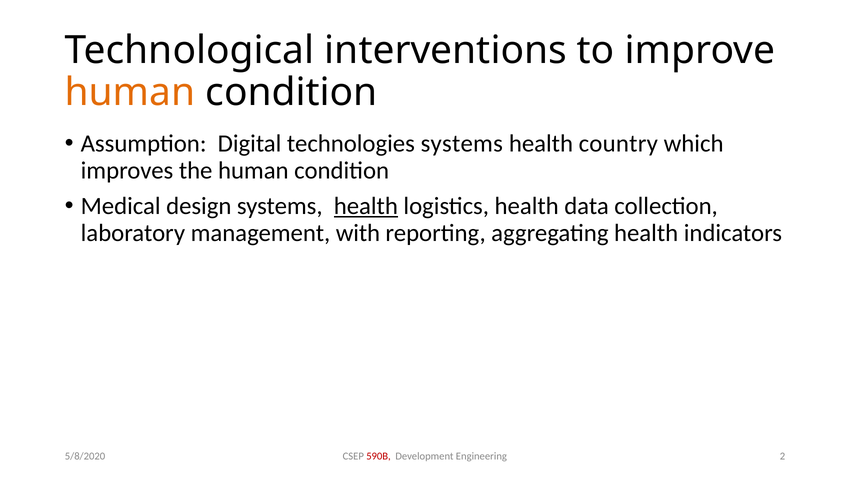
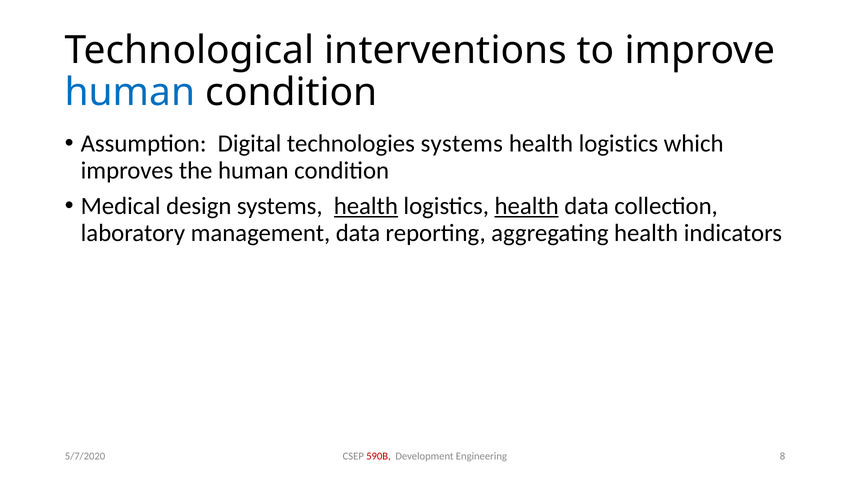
human colour: orange -> blue (130, 92)
country: country -> logistics (618, 144)
health underline: none -> present (527, 206)
management with: with -> data (358, 233)
2: 2 -> 8 (783, 456)
5/8/2020: 5/8/2020 -> 5/7/2020 (85, 457)
